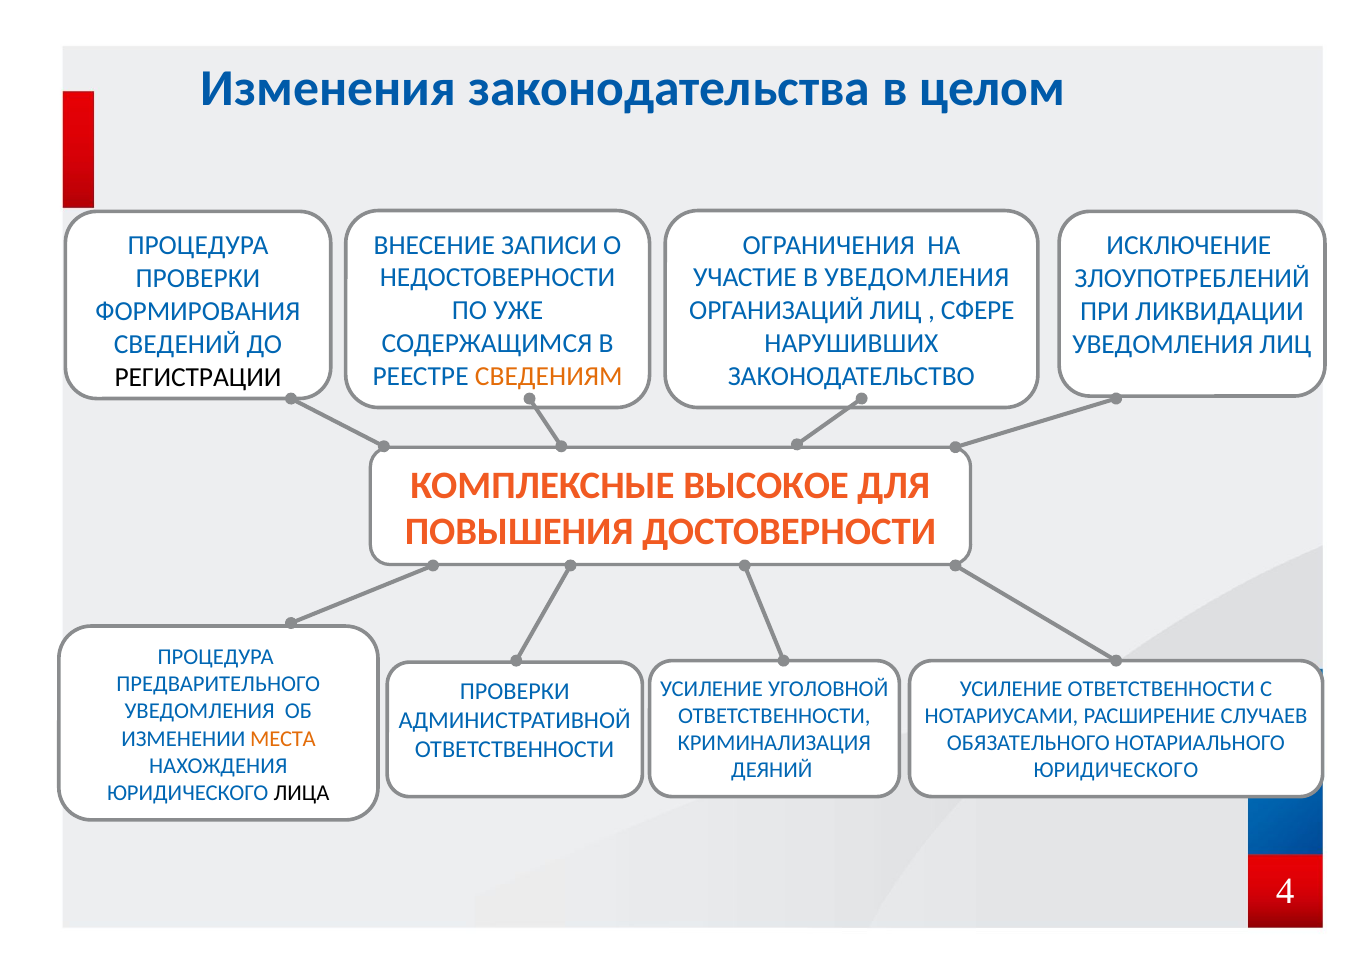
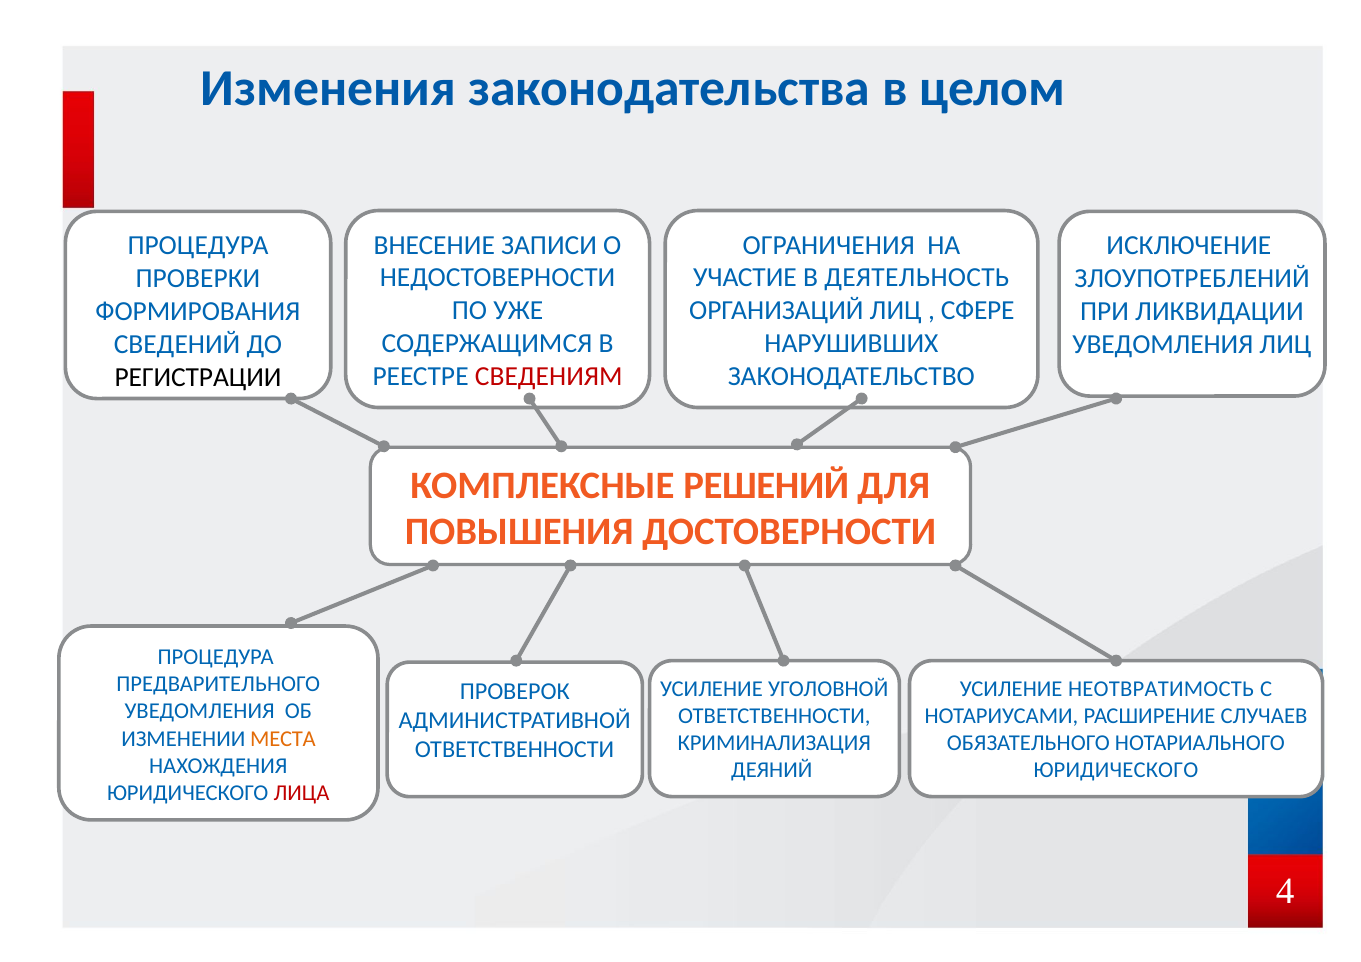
В УВЕДОМЛЕНИЯ: УВЕДОМЛЕНИЯ -> ДЕЯТЕЛЬНОСТЬ (917, 278)
СВЕДЕНИЯМ colour: orange -> red (549, 377)
ВЫСОКОЕ: ВЫСОКОЕ -> РЕШЕНИЙ (766, 485)
УСИЛЕНИЕ ОТВЕТСТВЕННОСТИ: ОТВЕТСТВЕННОСТИ -> НЕОТВРАТИМОСТЬ (1161, 689)
ПРОВЕРКИ: ПРОВЕРКИ -> ПРОВЕРОК (515, 692)
ЛИЦА colour: black -> red (302, 793)
